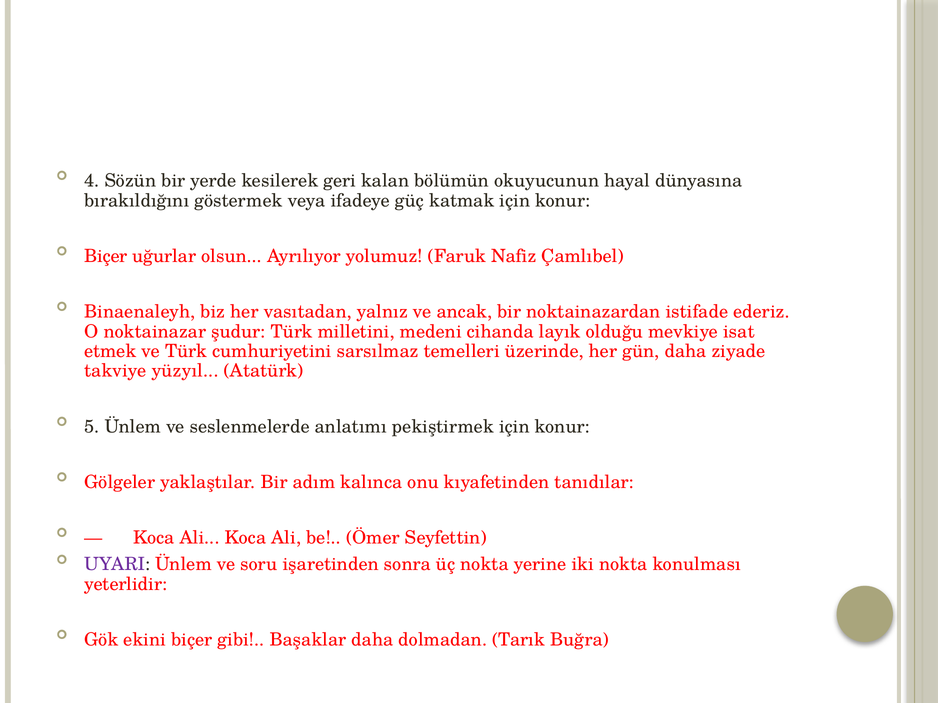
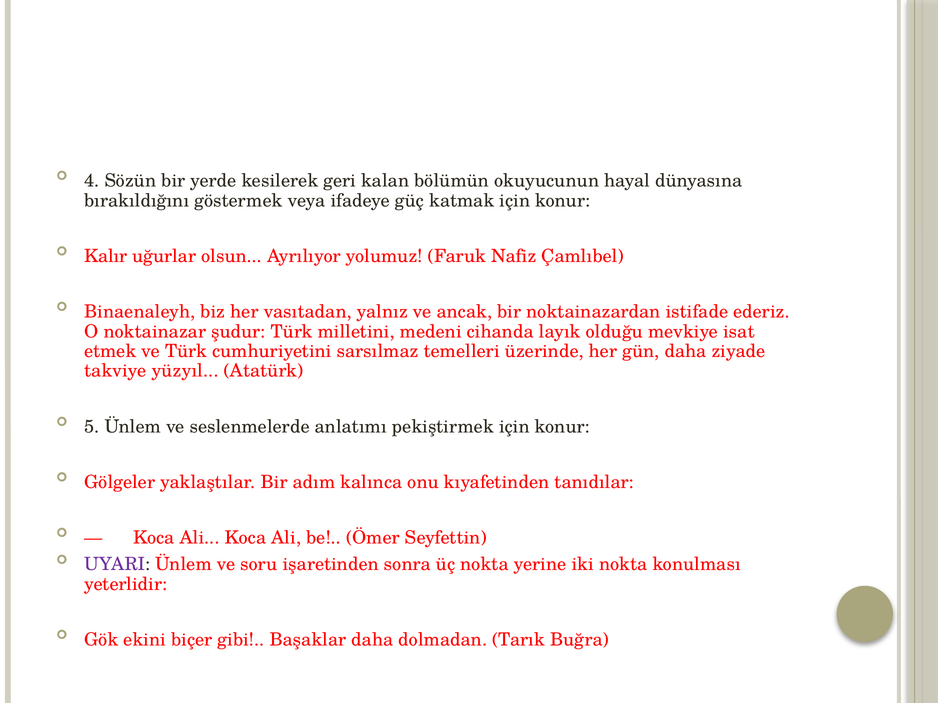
Biçer: Biçer -> Kalır (106, 256)
